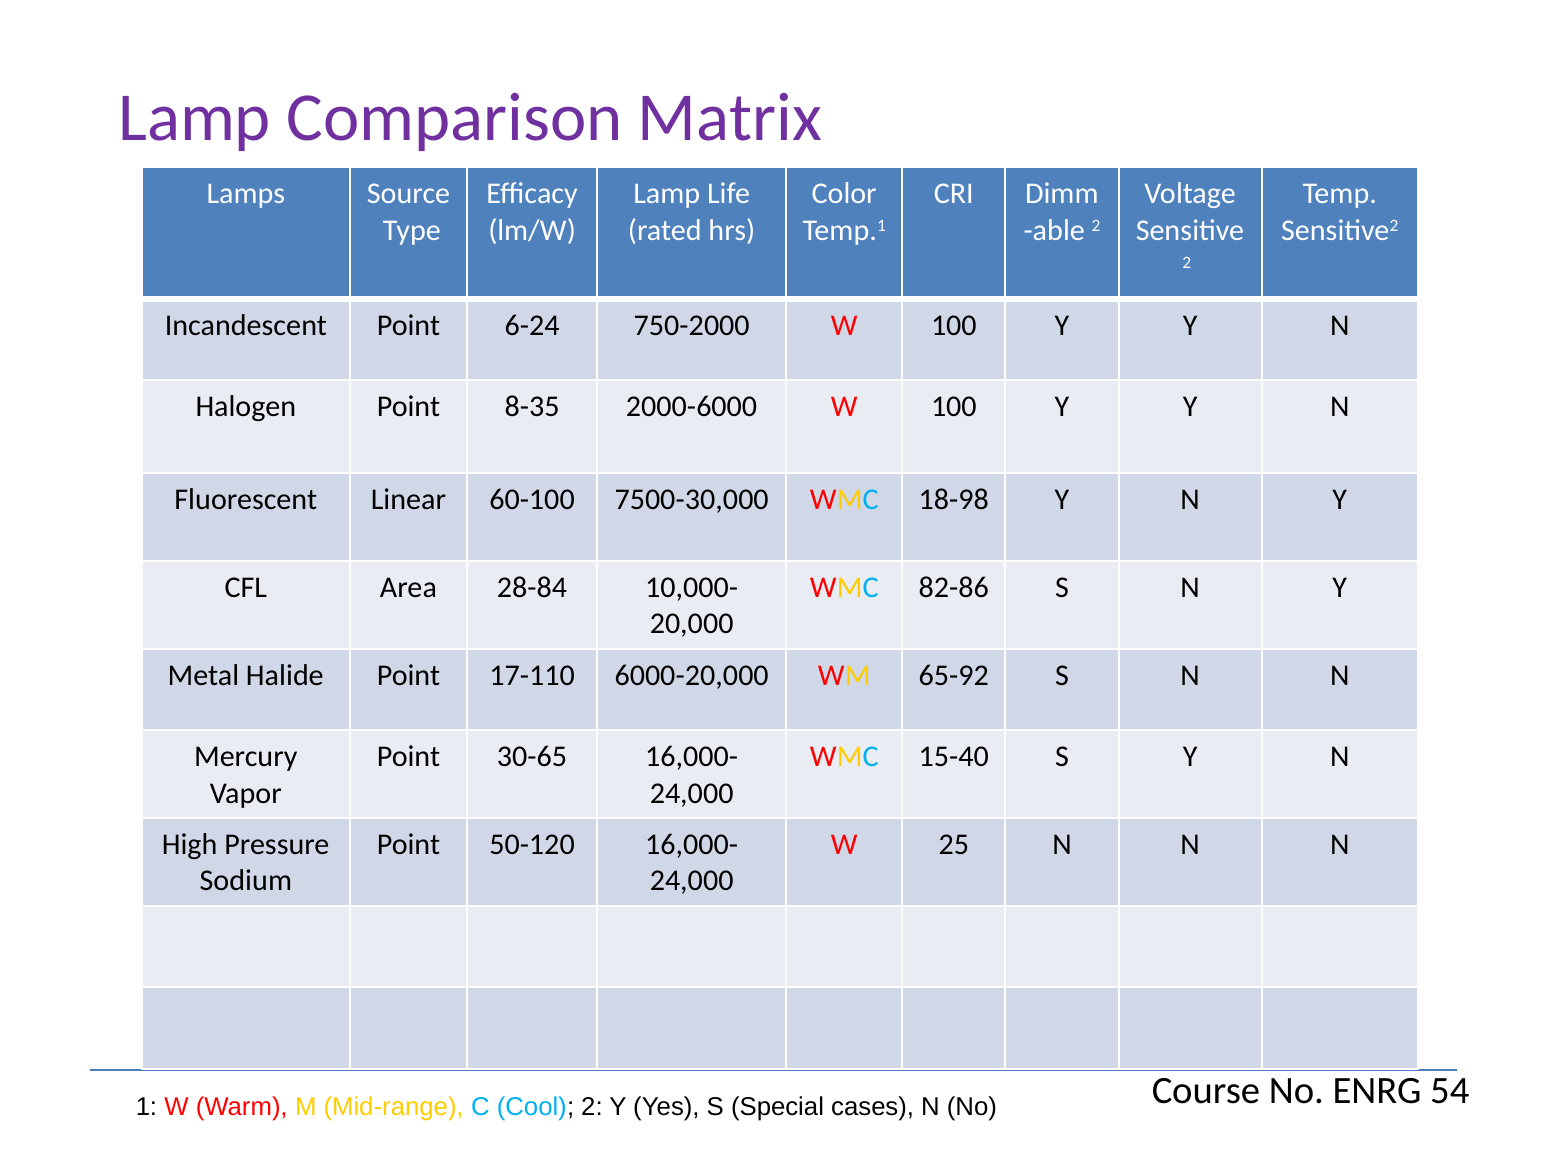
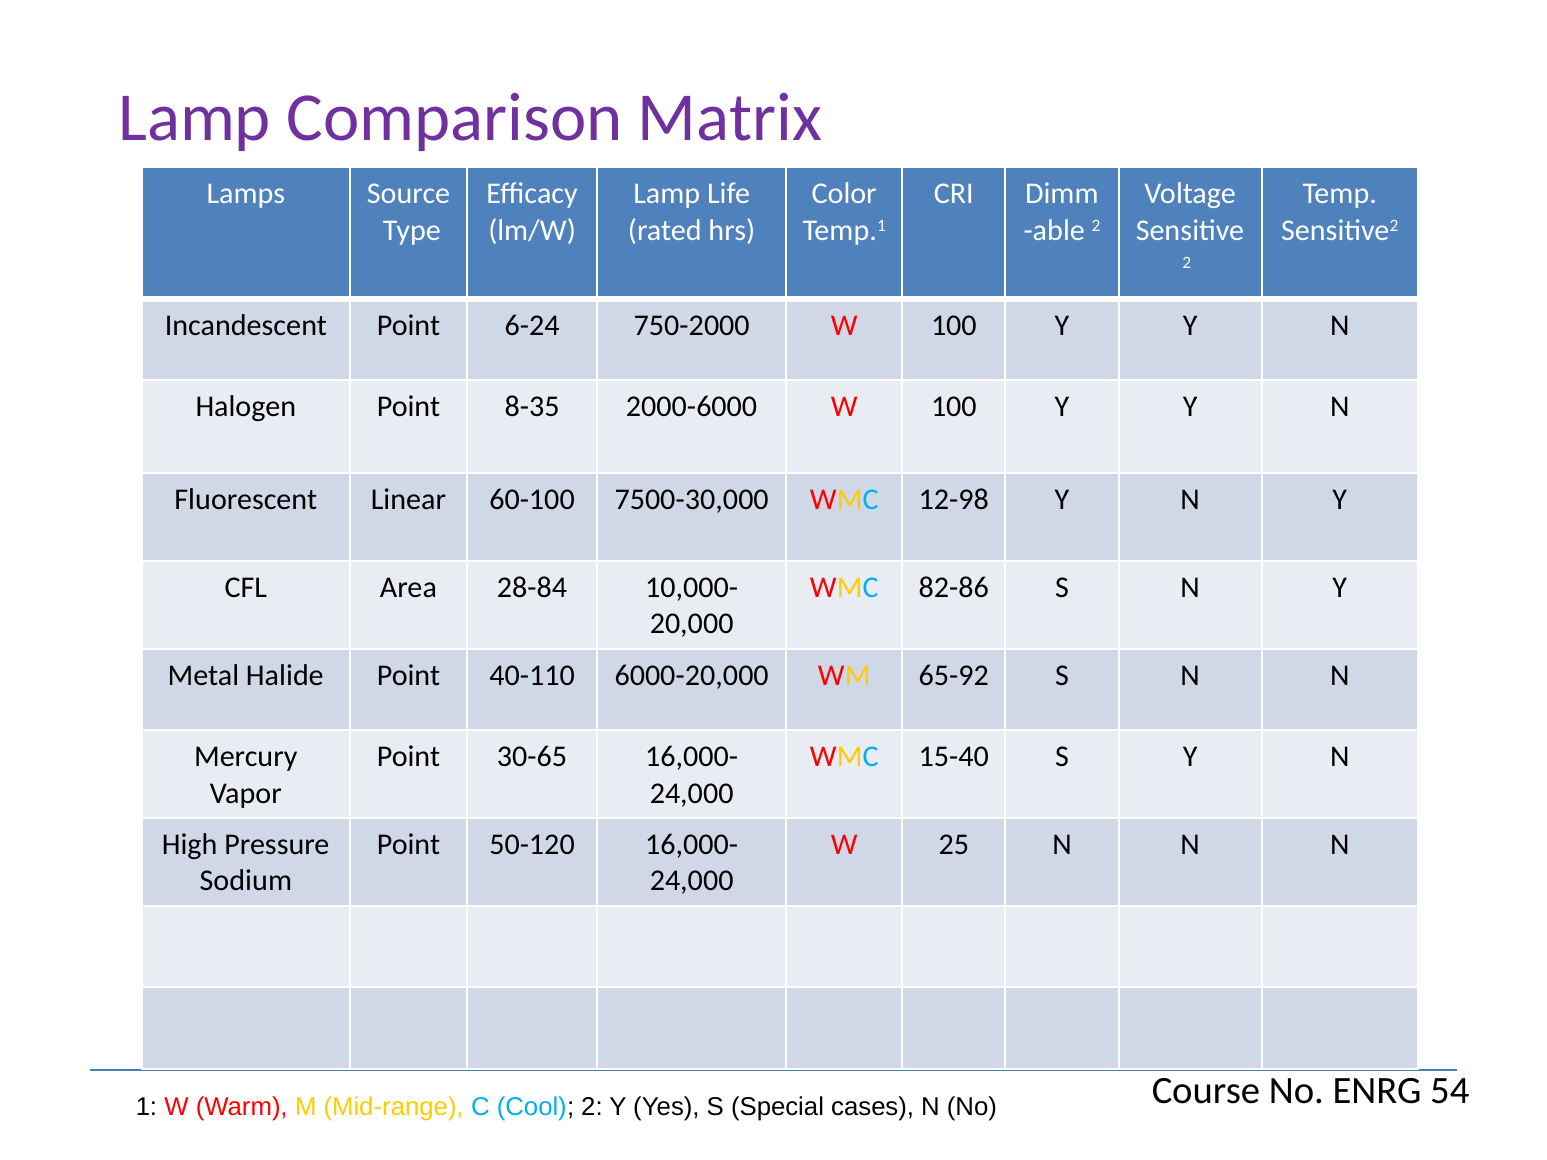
18-98: 18-98 -> 12-98 (954, 500)
17-110: 17-110 -> 40-110 (532, 675)
